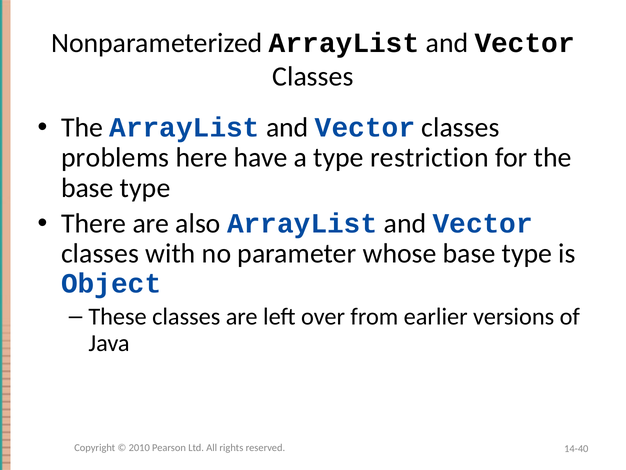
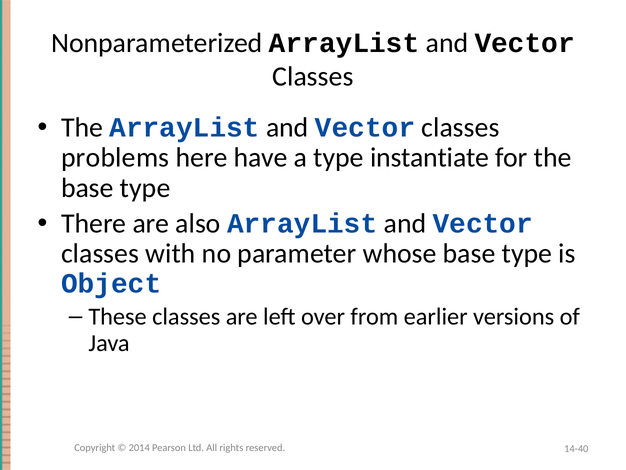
restriction: restriction -> instantiate (430, 158)
2010: 2010 -> 2014 (139, 447)
